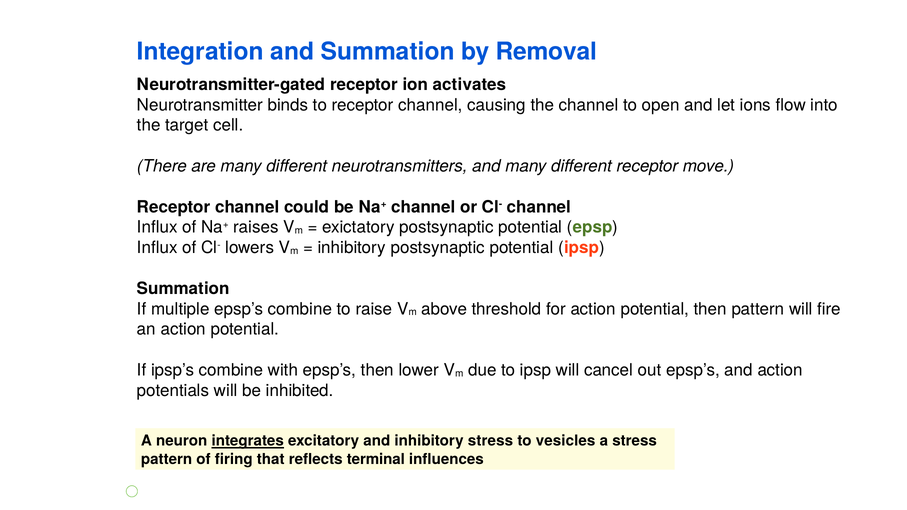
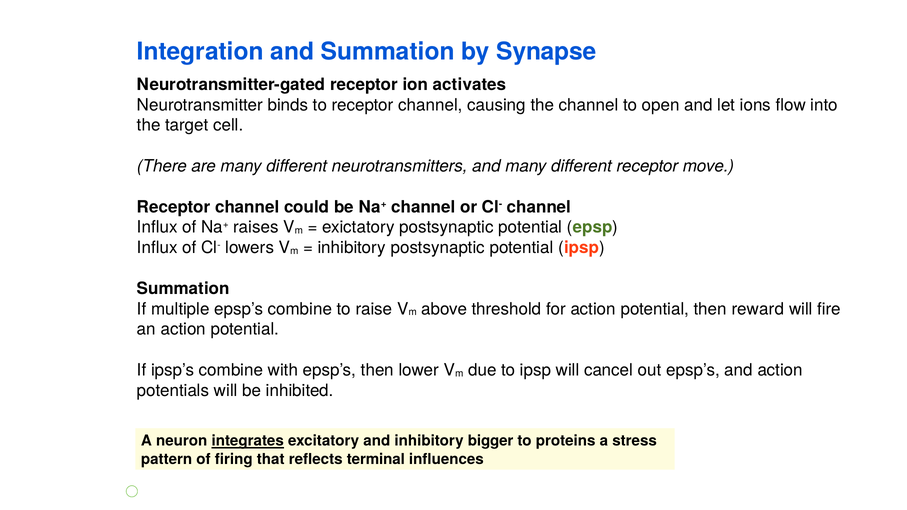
Removal: Removal -> Synapse (546, 52)
then pattern: pattern -> reward (758, 309)
inhibitory stress: stress -> bigger (491, 441)
vesicles: vesicles -> proteins (566, 441)
